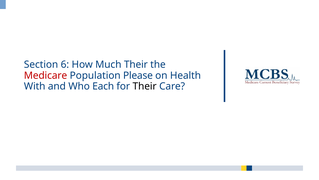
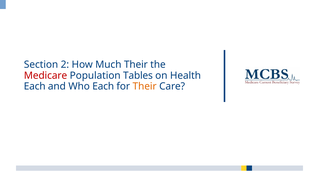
6: 6 -> 2 (65, 64)
Please: Please -> Tables (138, 75)
With: With -> Each (35, 86)
Their colour: black -> orange (145, 86)
